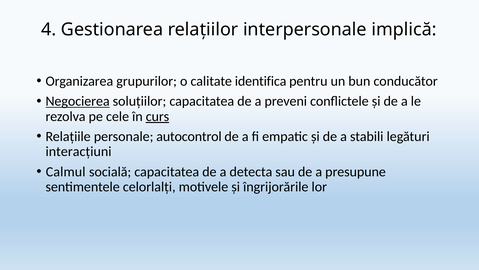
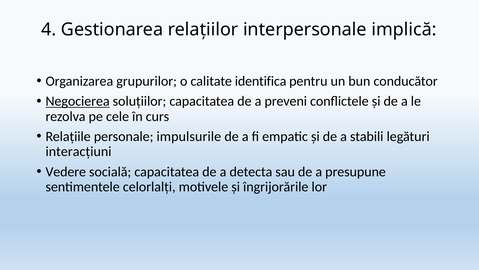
curs underline: present -> none (158, 116)
autocontrol: autocontrol -> impulsurile (189, 136)
Calmul: Calmul -> Vedere (66, 171)
